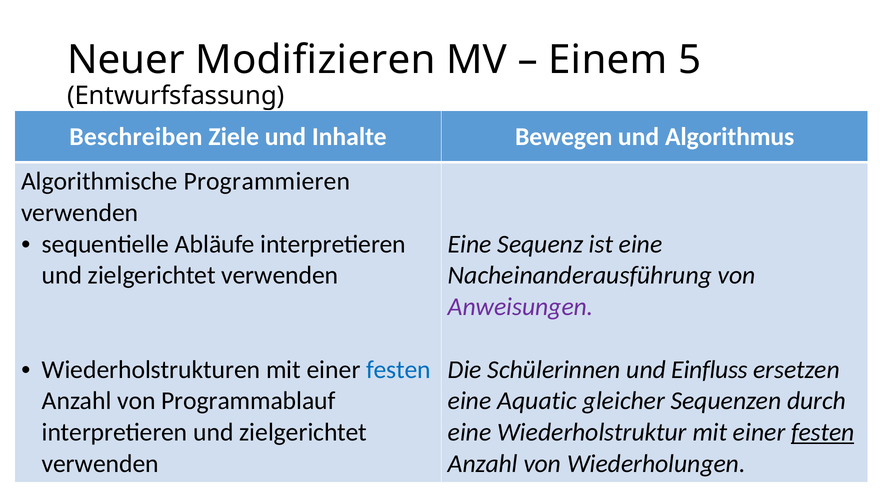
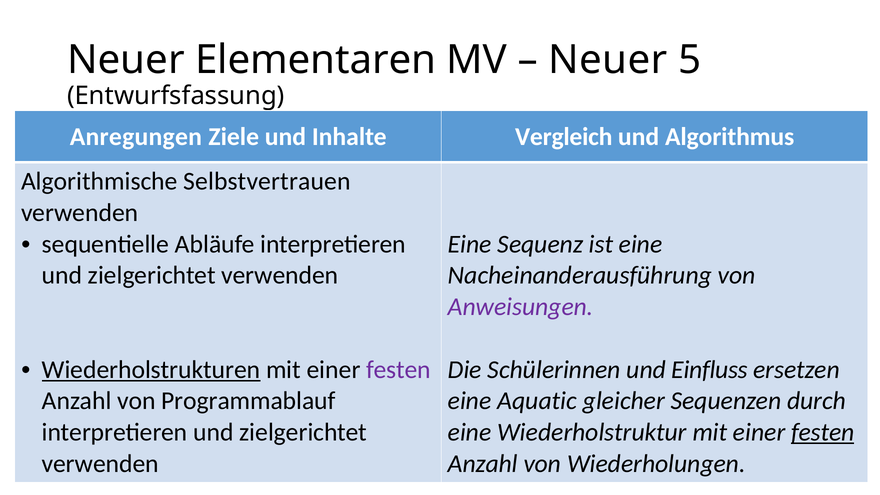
Modifizieren: Modifizieren -> Elementaren (316, 60)
Einem: Einem -> Neuer (608, 60)
Beschreiben: Beschreiben -> Anregungen (136, 137)
Bewegen: Bewegen -> Vergleich (564, 137)
Programmieren: Programmieren -> Selbstvertrauen (267, 181)
Wiederholstrukturen underline: none -> present (151, 370)
festen colour: blue -> purple (398, 370)
